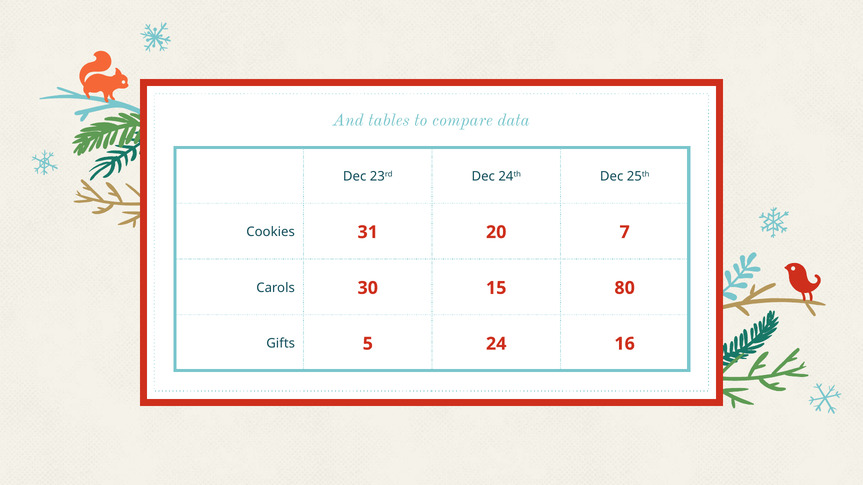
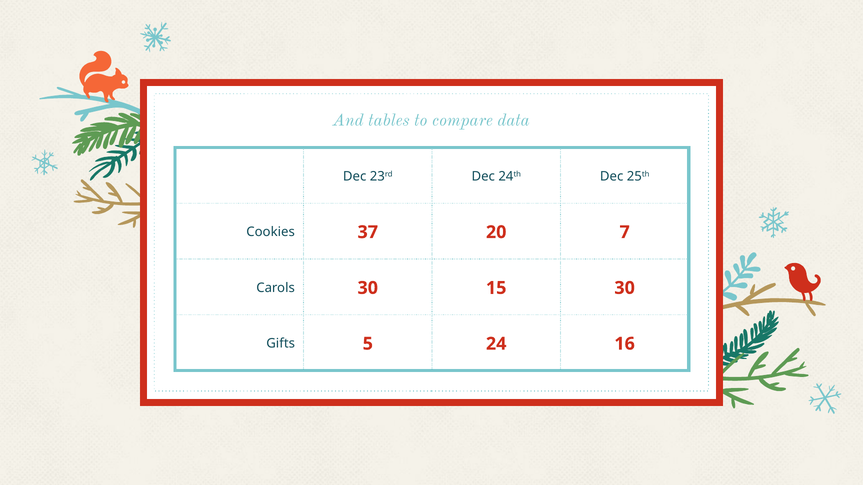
31: 31 -> 37 (368, 232)
15 80: 80 -> 30 (625, 288)
